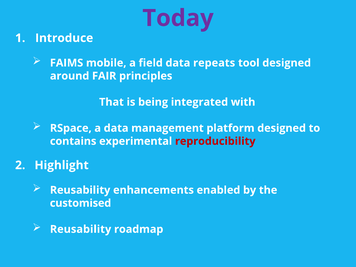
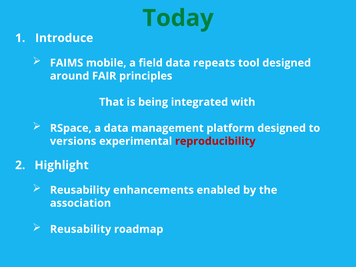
Today colour: purple -> green (178, 18)
contains: contains -> versions (73, 141)
customised: customised -> association (80, 203)
